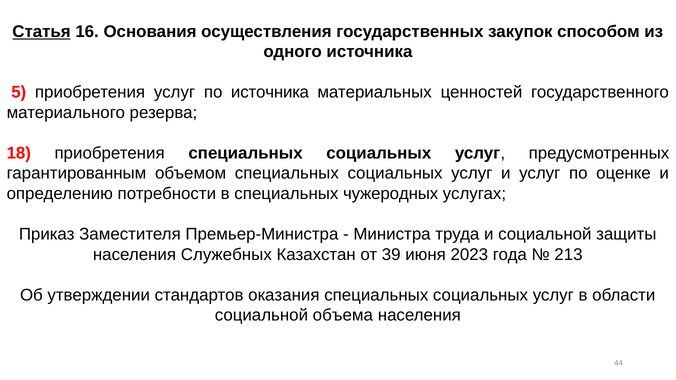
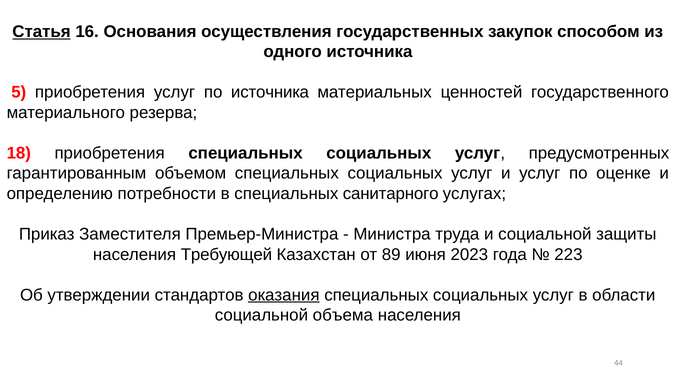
чужеродных: чужеродных -> санитарного (391, 194)
Служебных: Служебных -> Требующей (226, 255)
39: 39 -> 89 (391, 255)
213: 213 -> 223 (568, 255)
оказания underline: none -> present (284, 295)
